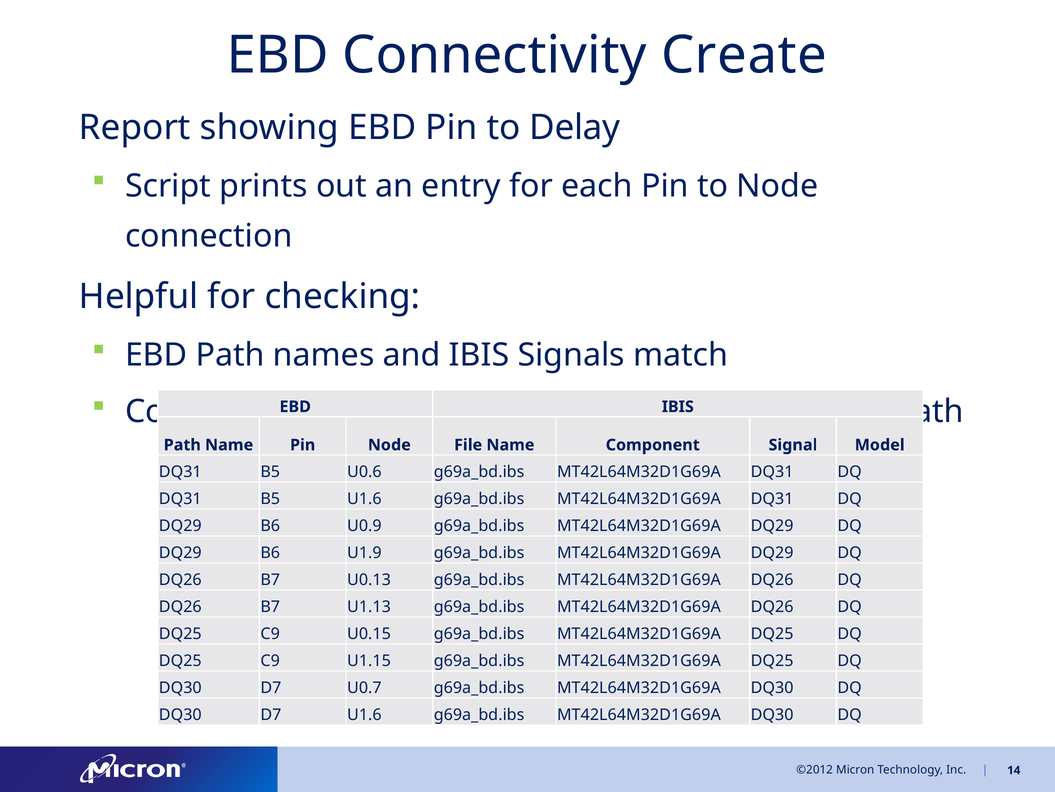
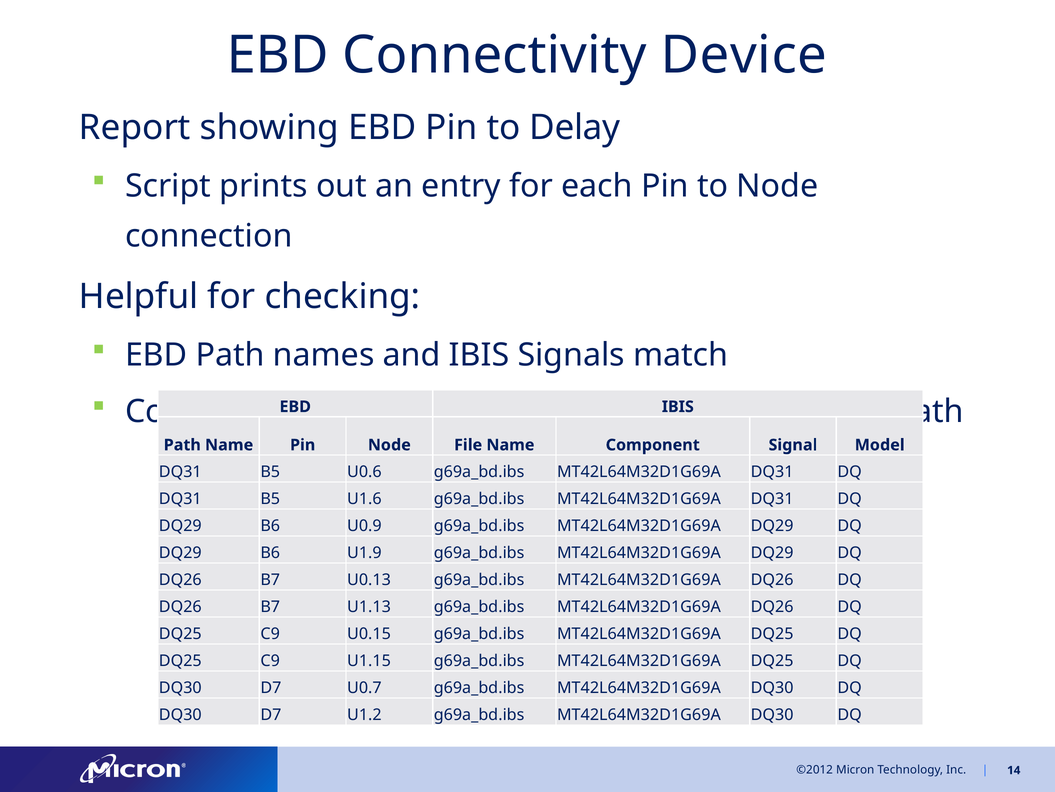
Create: Create -> Device (744, 55)
D7 U1.6: U1.6 -> U1.2 (364, 714)
